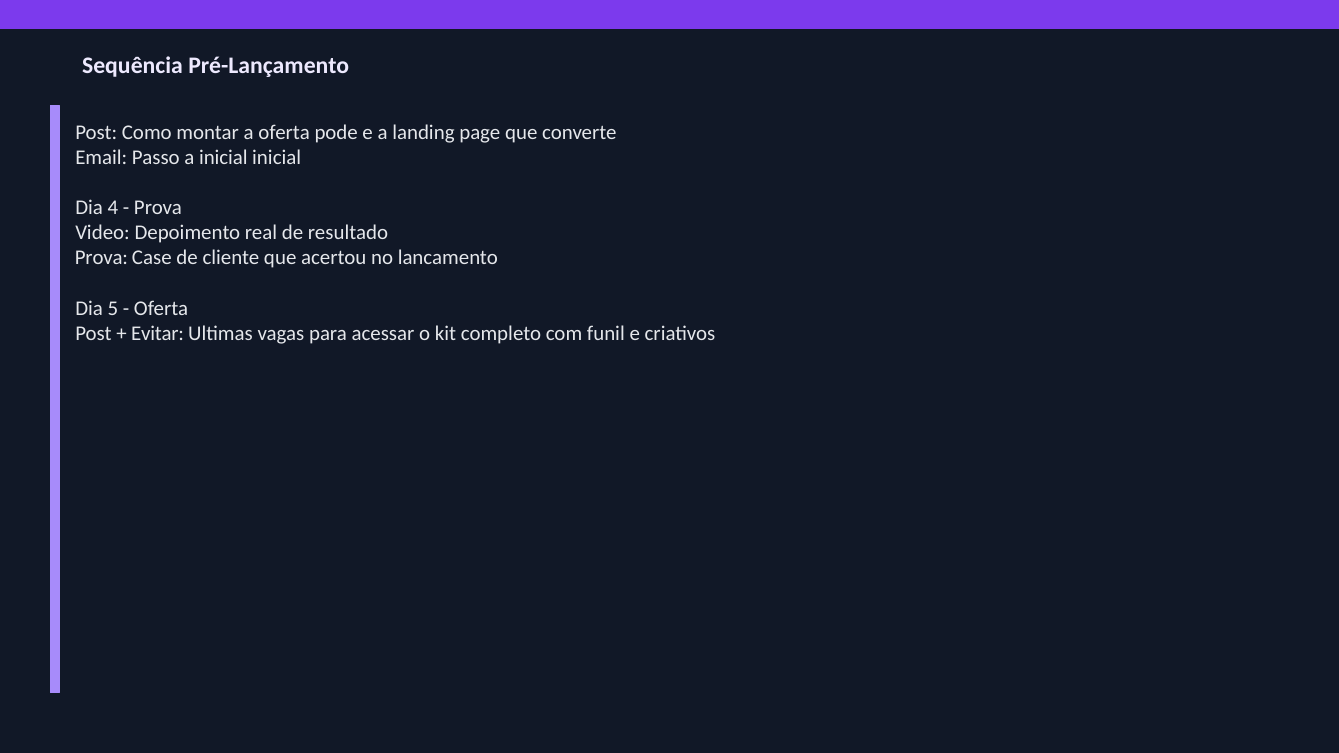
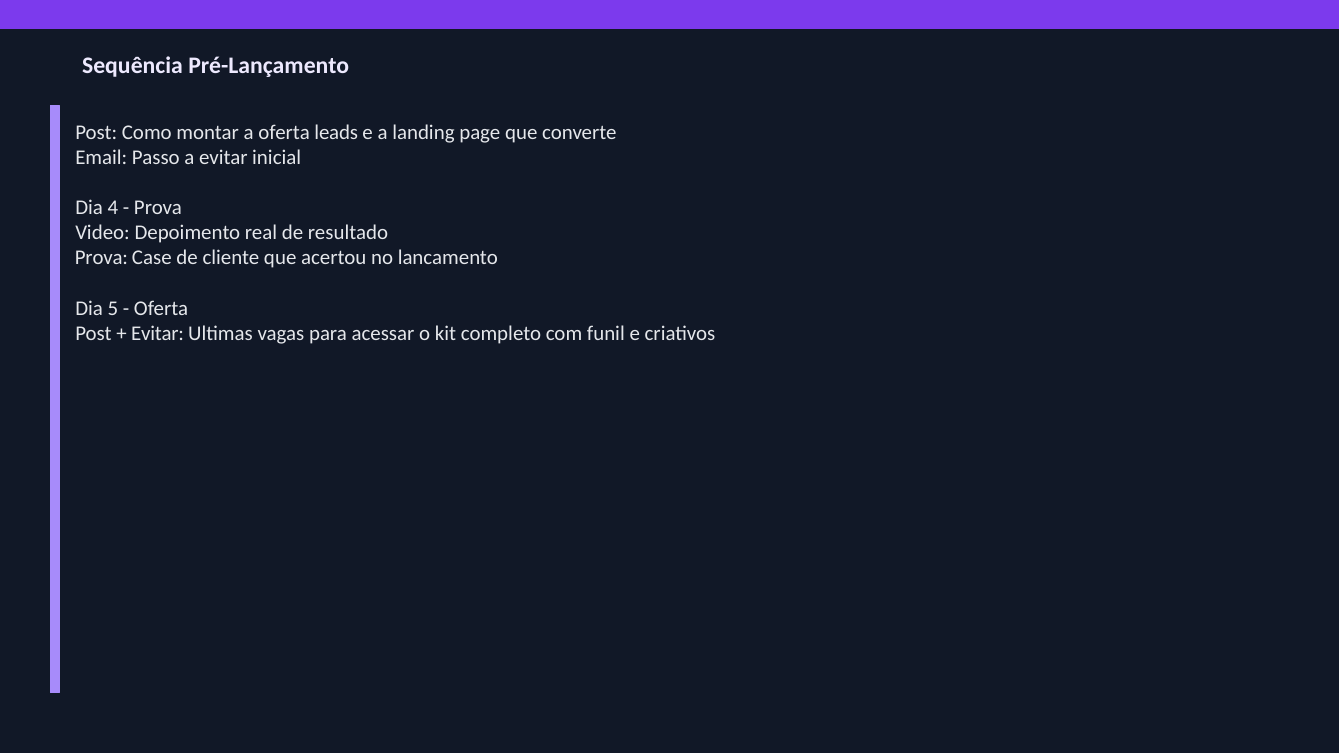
pode: pode -> leads (336, 132)
a inicial: inicial -> evitar (223, 158)
